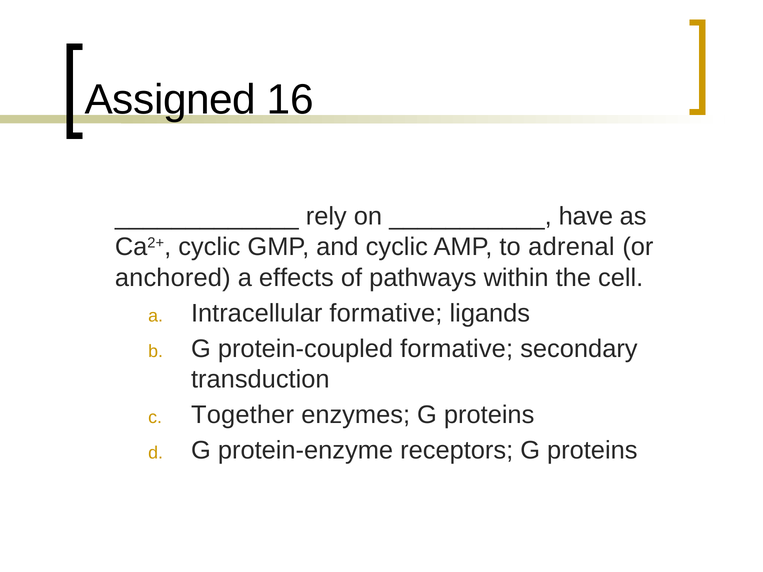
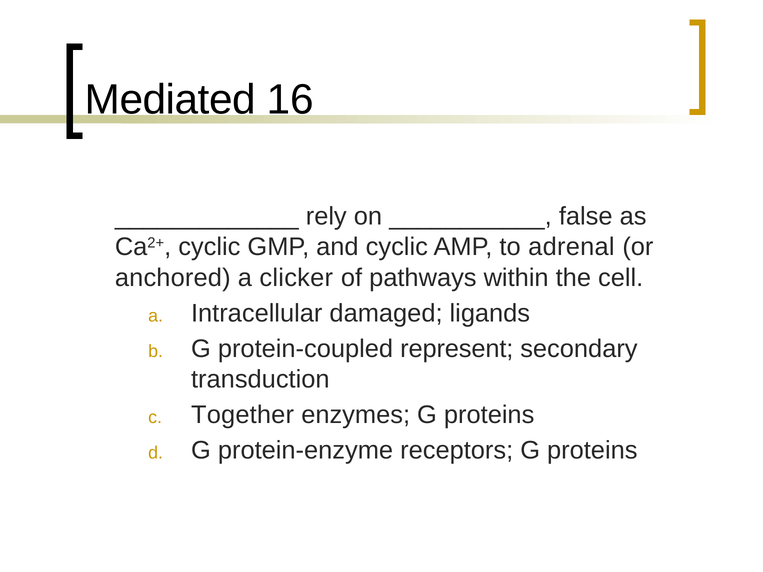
Assigned: Assigned -> Mediated (170, 100)
have: have -> false (586, 217)
effects: effects -> clicker (296, 278)
Intracellular formative: formative -> damaged (386, 313)
protein-coupled formative: formative -> represent (457, 349)
